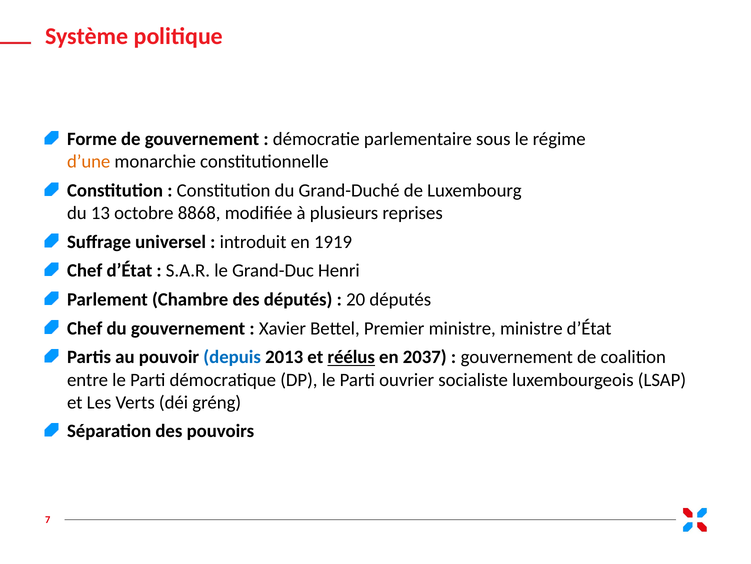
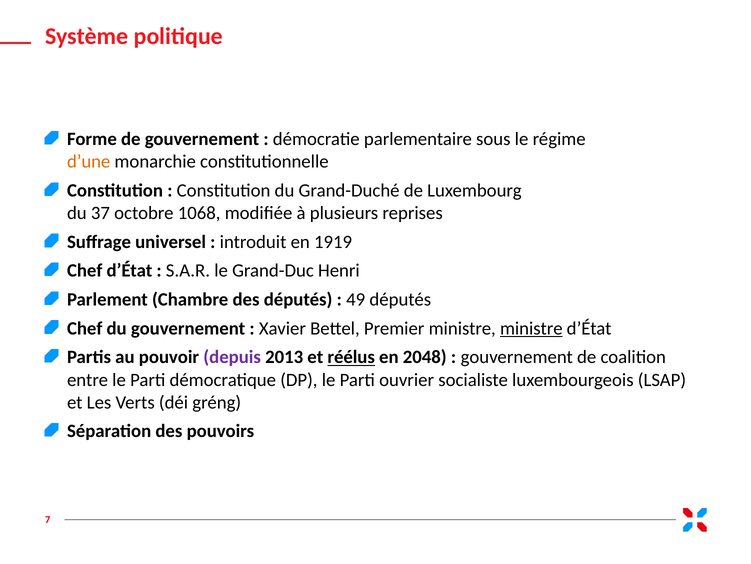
13: 13 -> 37 (100, 213)
8868: 8868 -> 1068 (199, 213)
20: 20 -> 49 (356, 299)
ministre underline: none -> present (531, 328)
depuis colour: blue -> purple (232, 357)
2037: 2037 -> 2048 (425, 357)
